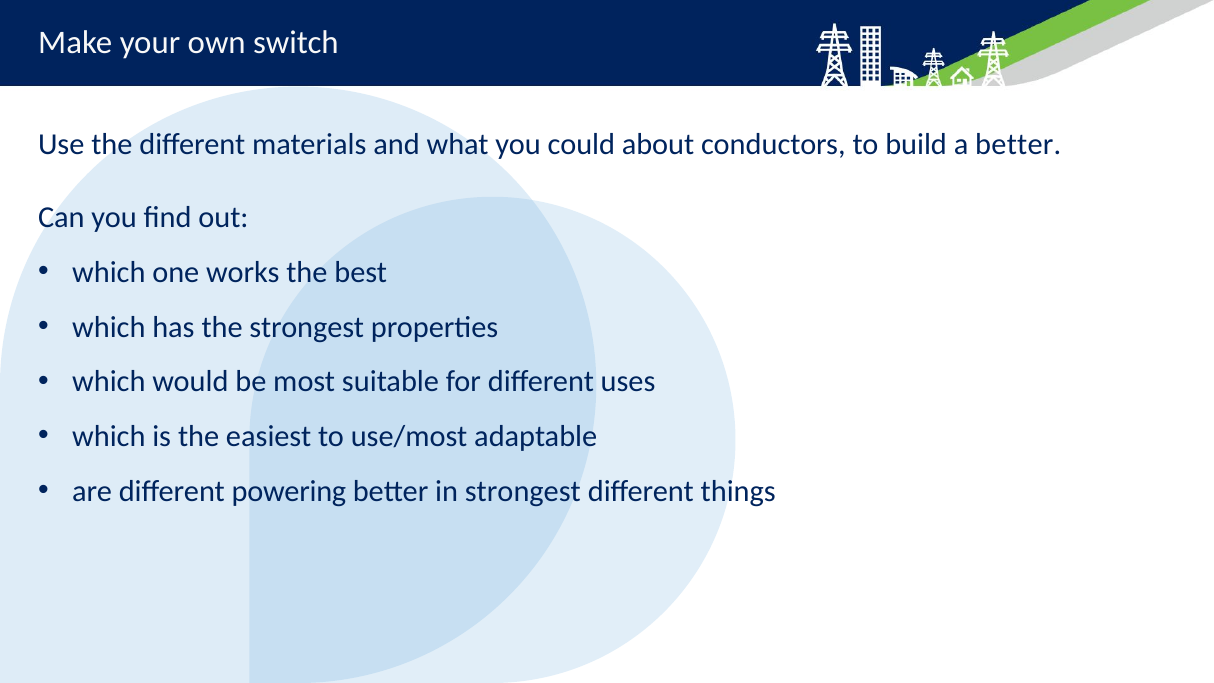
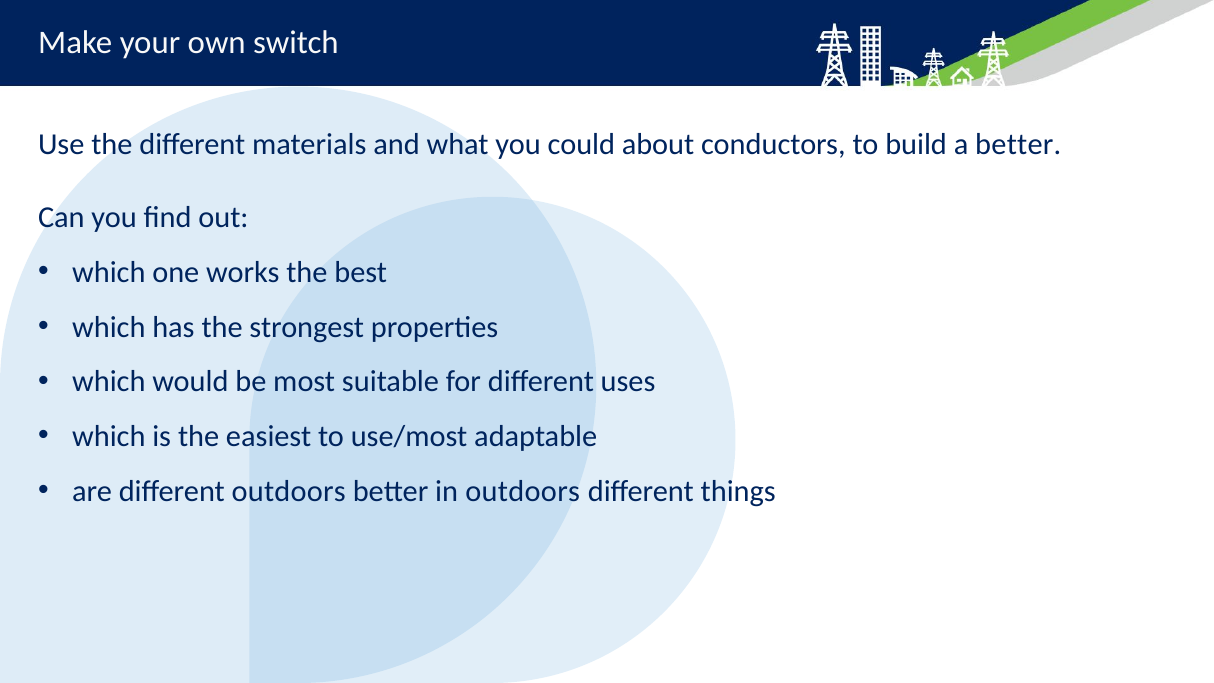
different powering: powering -> outdoors (289, 491)
in strongest: strongest -> outdoors (523, 491)
